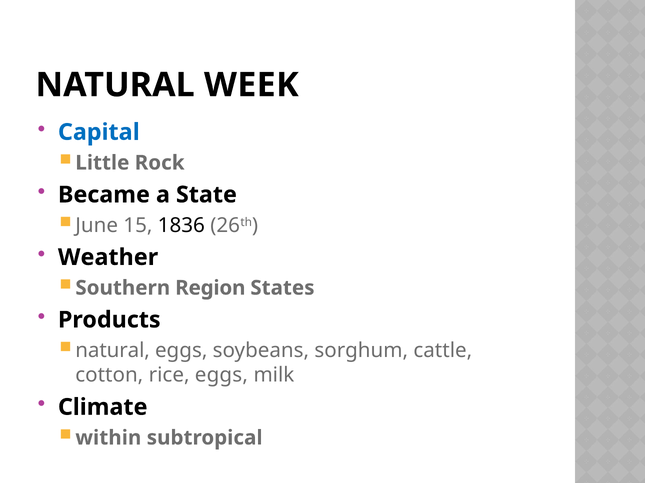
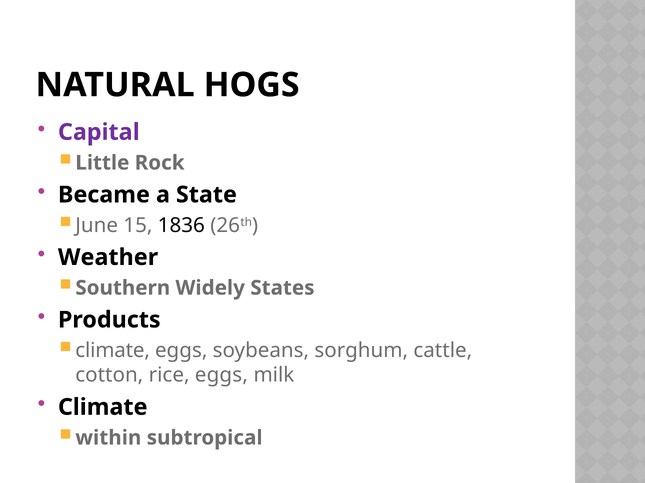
WEEK: WEEK -> HOGS (252, 85)
Capital colour: blue -> purple (99, 132)
Region: Region -> Widely (210, 288)
natural: natural -> climate (113, 351)
